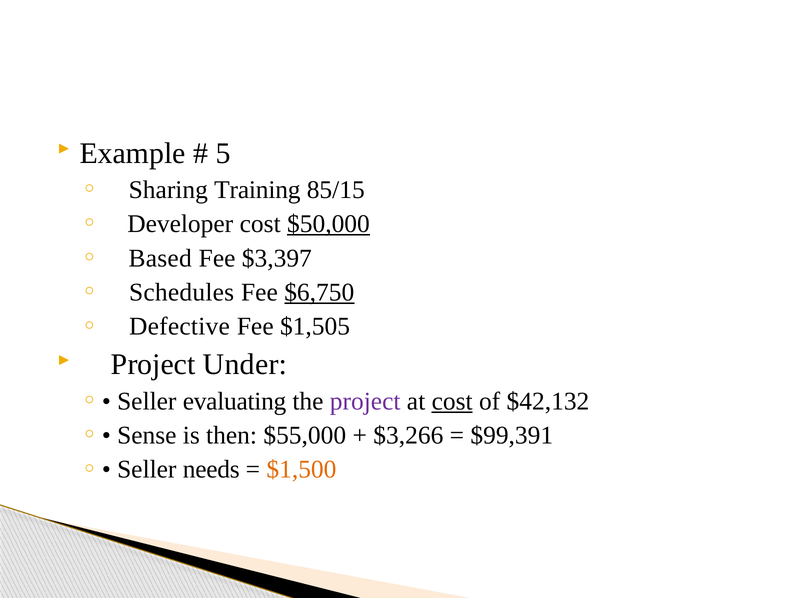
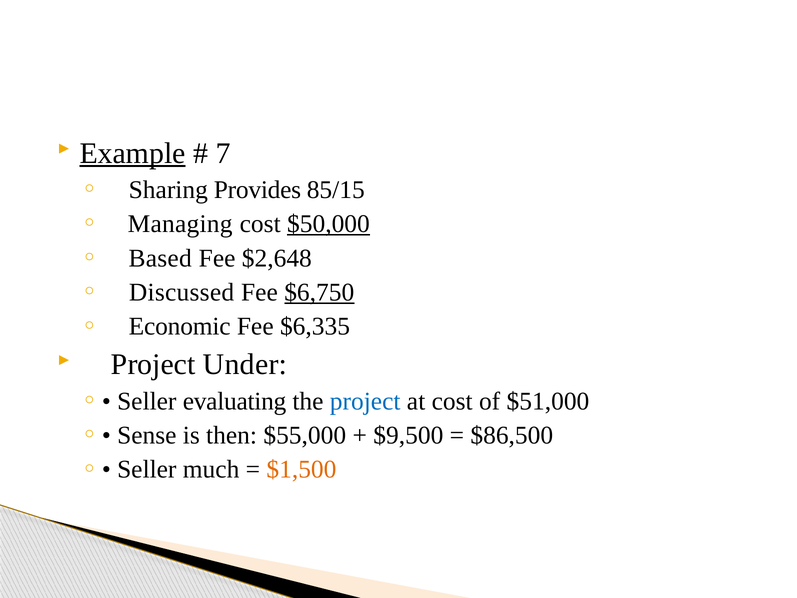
Example underline: none -> present (133, 153)
5: 5 -> 7 (223, 153)
Training: Training -> Provides (257, 190)
Developer: Developer -> Managing (180, 224)
$3,397: $3,397 -> $2,648 (277, 258)
Schedules: Schedules -> Discussed (182, 292)
Defective: Defective -> Economic (180, 326)
$1,505: $1,505 -> $6,335 (315, 326)
project colour: purple -> blue (365, 401)
cost underline: present -> none (452, 401)
$42,132: $42,132 -> $51,000 (548, 401)
$3,266: $3,266 -> $9,500 (408, 435)
$99,391: $99,391 -> $86,500 (512, 435)
needs: needs -> much (211, 469)
